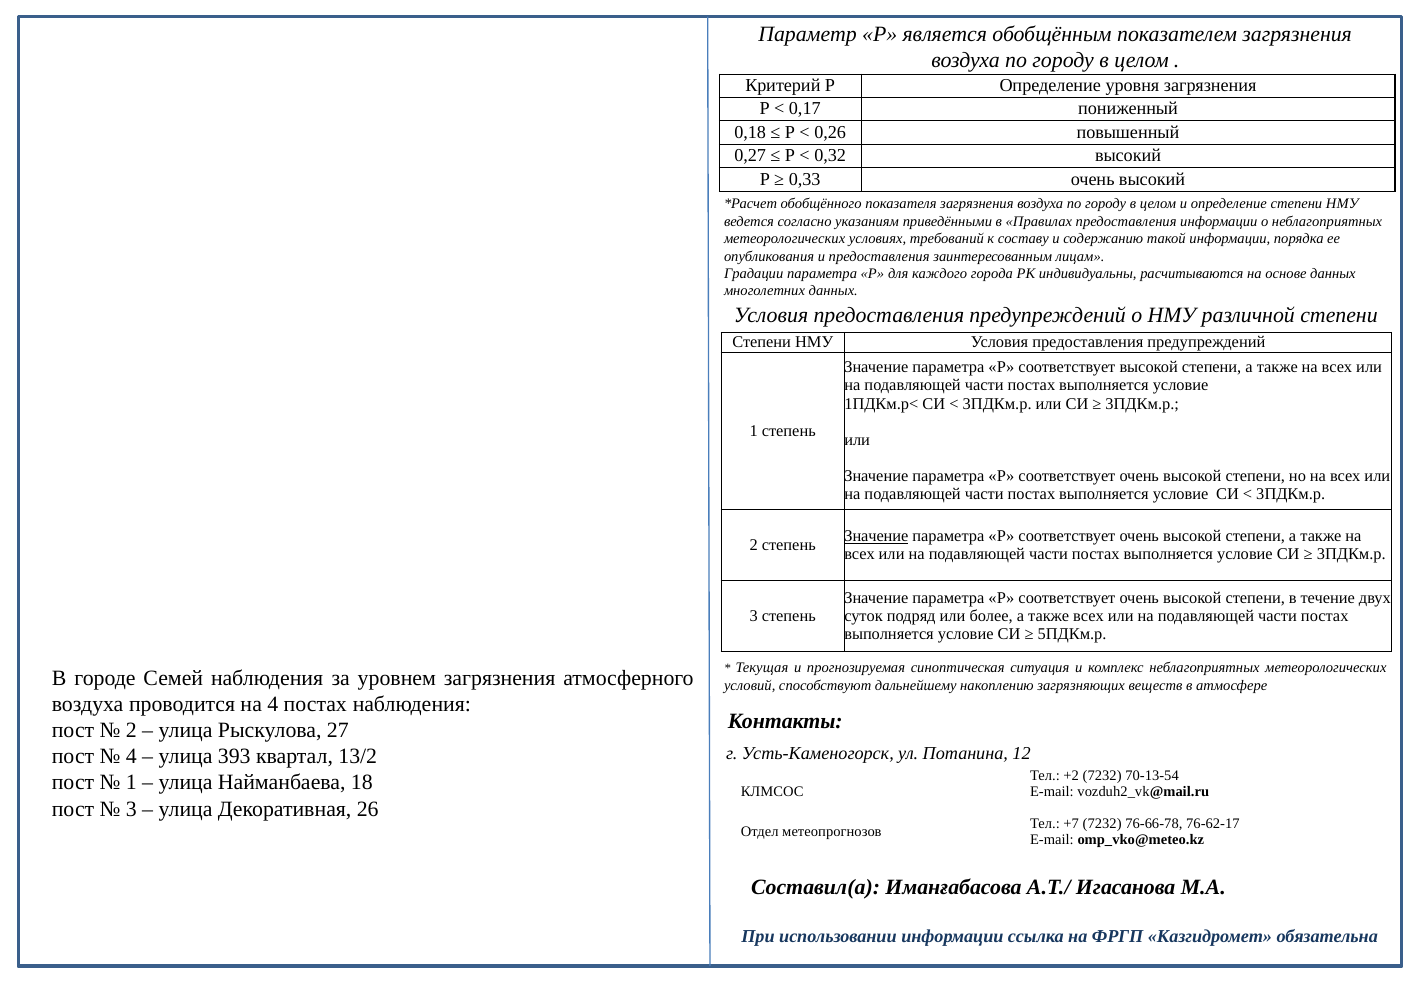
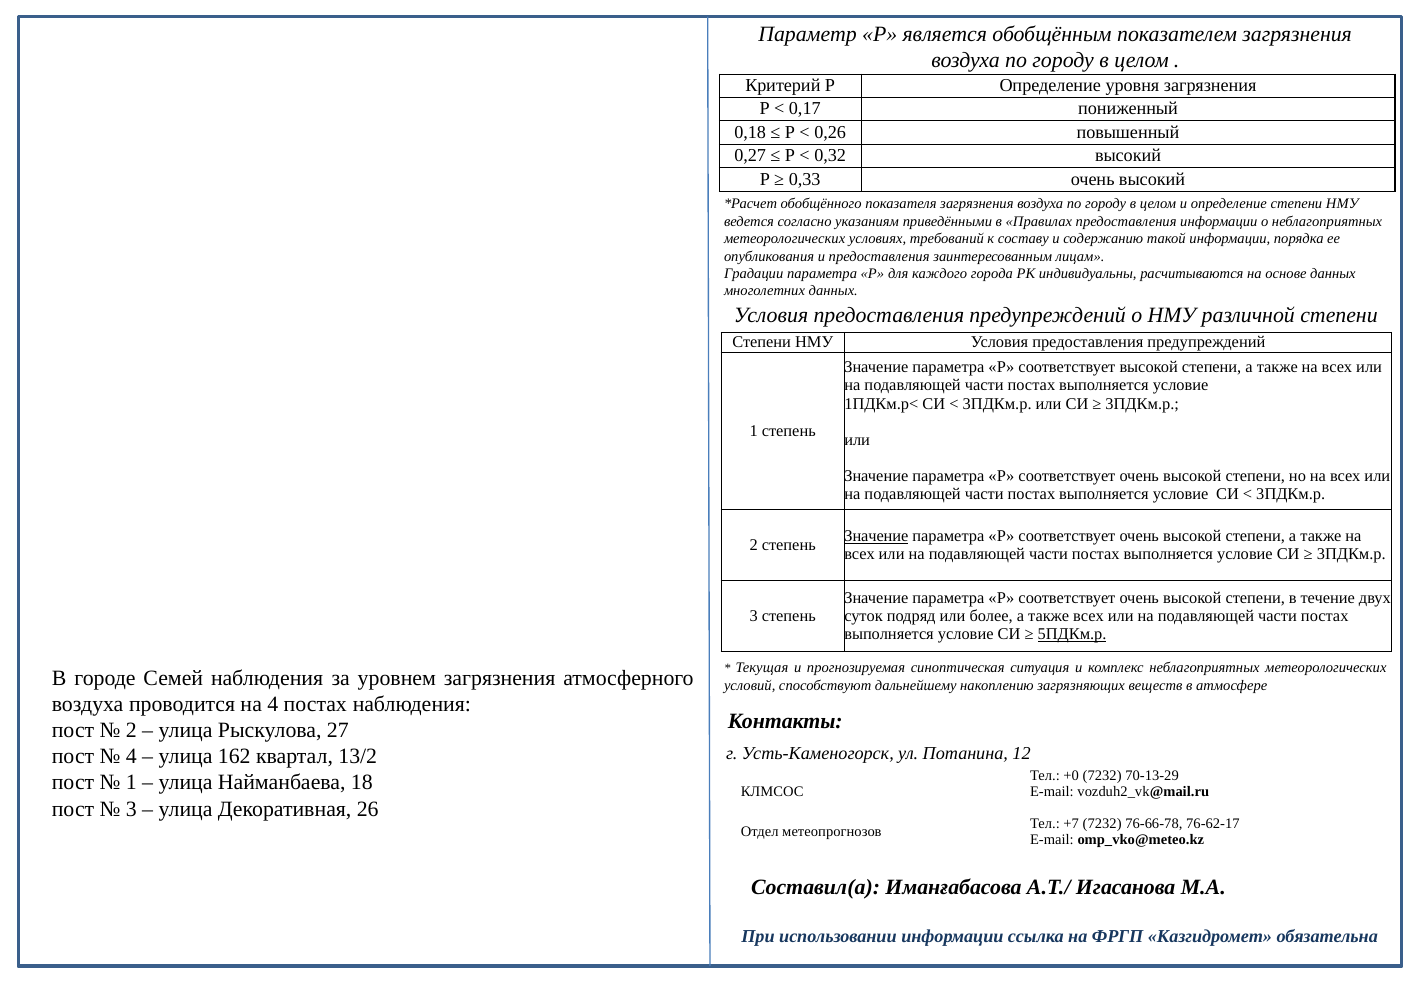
5ПДКм.р underline: none -> present (1072, 635)
393: 393 -> 162 (234, 757)
+2: +2 -> +0 (1071, 776)
70-13-54: 70-13-54 -> 70-13-29 (1152, 776)
